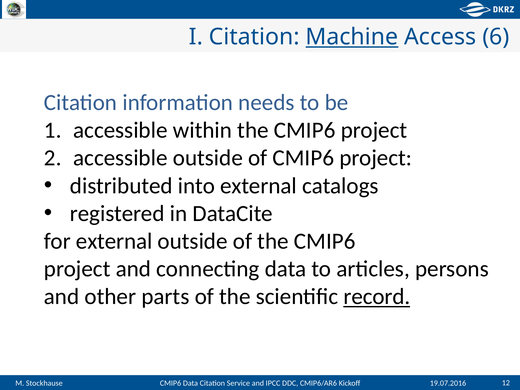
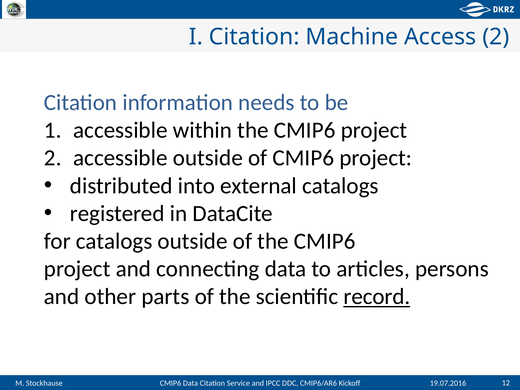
Machine underline: present -> none (352, 37)
Access 6: 6 -> 2 (496, 37)
for external: external -> catalogs (114, 241)
